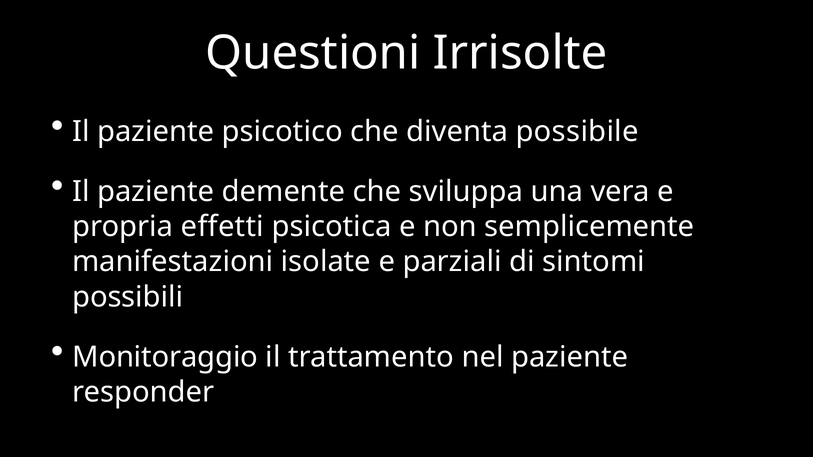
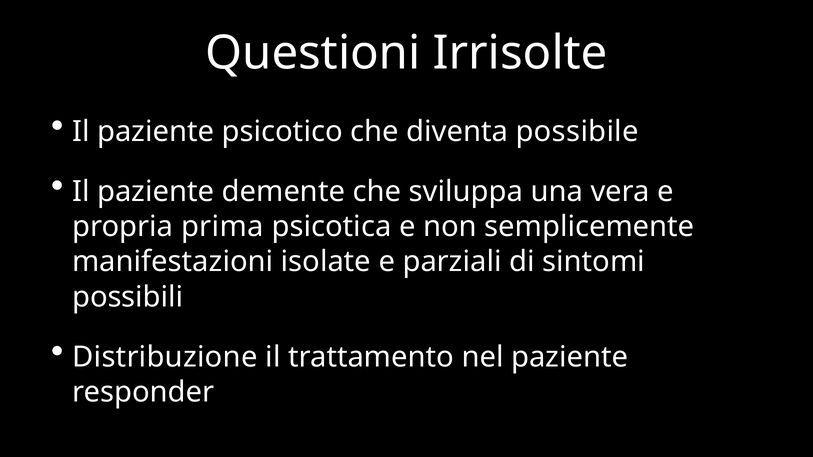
effetti: effetti -> prima (222, 227)
Monitoraggio: Monitoraggio -> Distribuzione (165, 357)
